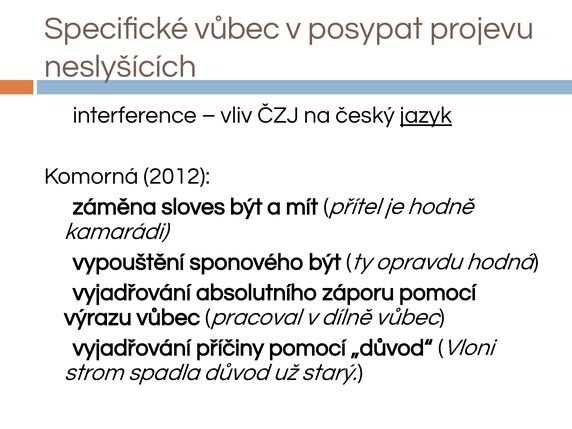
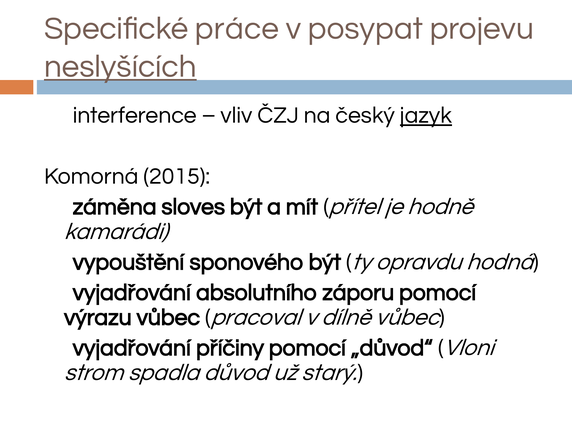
Specifické vůbec: vůbec -> práce (237, 29)
neslyšících underline: none -> present (120, 66)
2012: 2012 -> 2015 (177, 176)
